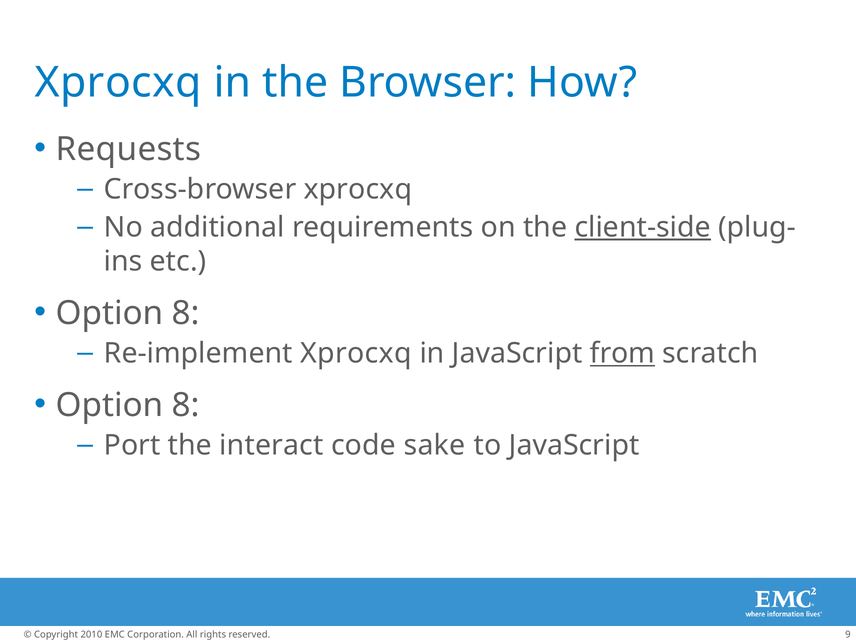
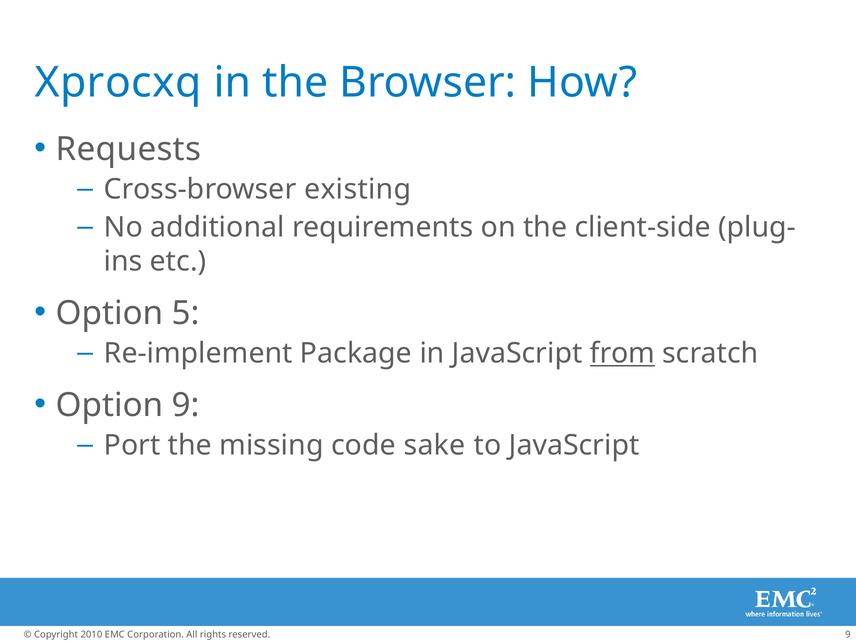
Cross-browser xprocxq: xprocxq -> existing (358, 189)
client-side underline: present -> none (643, 227)
8: 8 -> 5 (186, 313)
Re-implement Xprocxq: Xprocxq -> Package (356, 353)
8: 8 -> 9 (186, 405)
interact: interact -> missing (271, 445)
